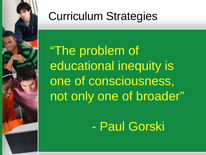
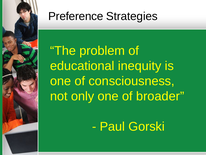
Curriculum: Curriculum -> Preference (76, 16)
